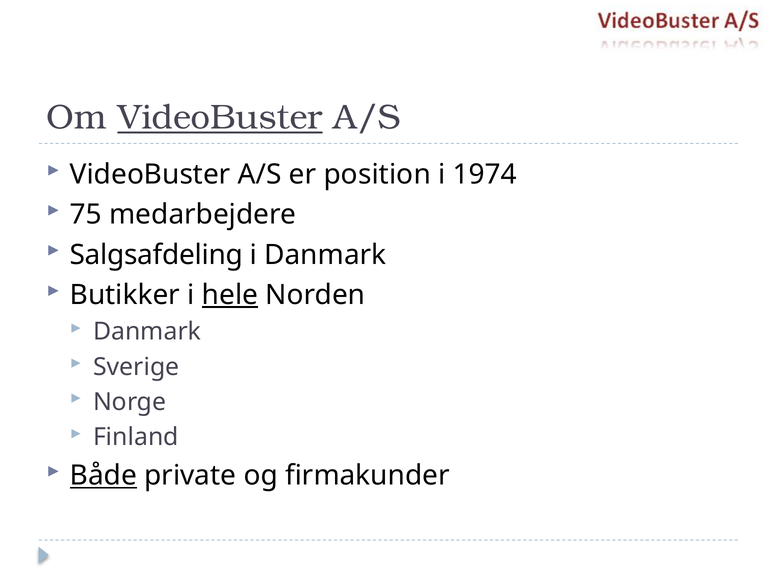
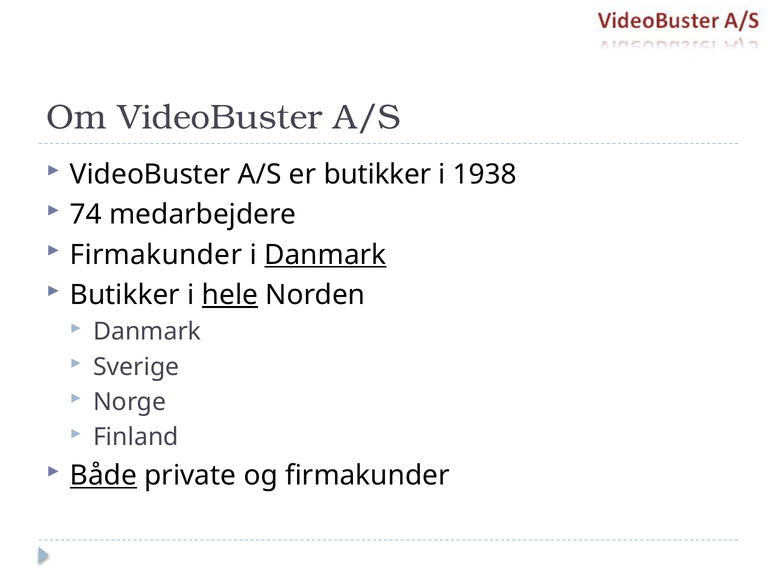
VideoBuster underline: present -> none (220, 117)
er position: position -> butikker (377, 174)
1974: 1974 -> 1938 (485, 174)
75: 75 -> 74 (86, 215)
Salgsafdeling: Salgsafdeling -> Firmakunder (156, 255)
Danmark underline: none -> present (325, 255)
